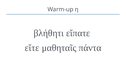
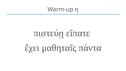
βλήθητι: βλήθητι -> πιστεύῃ (49, 33)
εἴτε: εἴτε -> ἔχει (32, 48)
